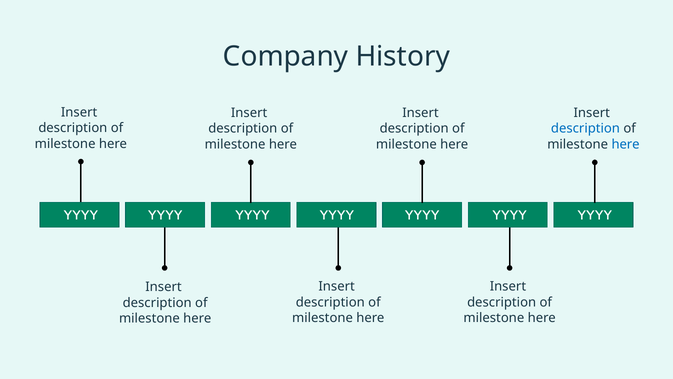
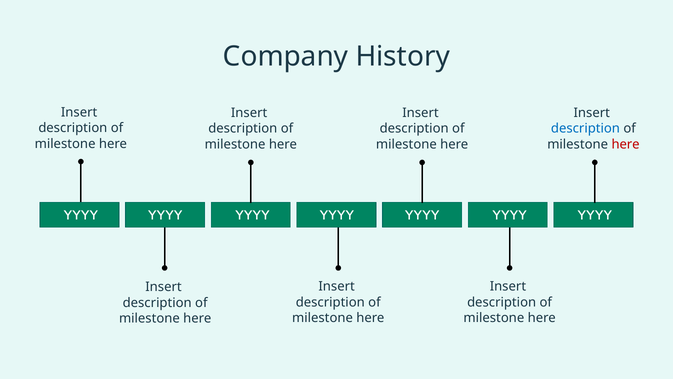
here colour: blue -> red (626, 144)
